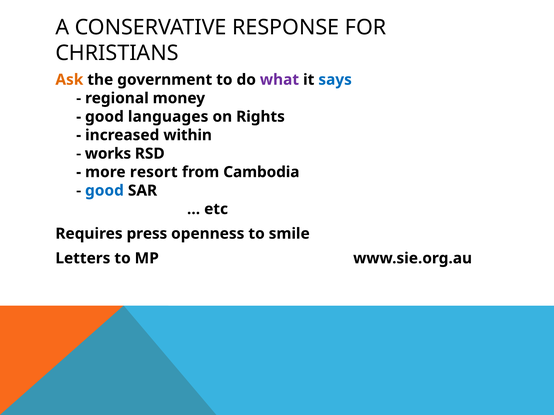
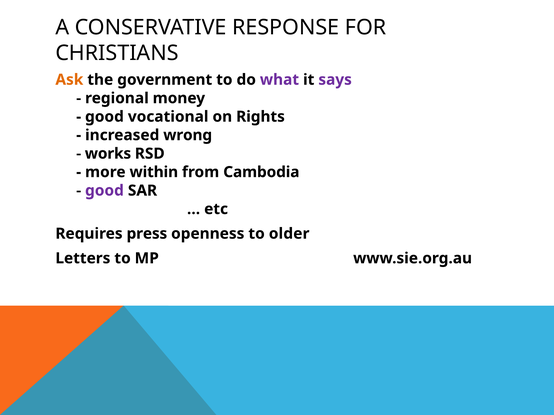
says colour: blue -> purple (335, 80)
languages: languages -> vocational (168, 117)
within: within -> wrong (188, 135)
resort: resort -> within (154, 172)
good colour: blue -> purple (104, 191)
smile: smile -> older (289, 234)
